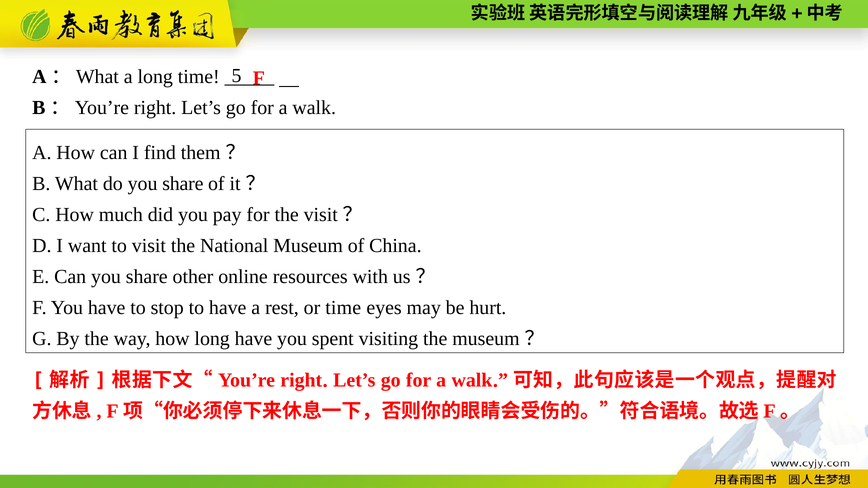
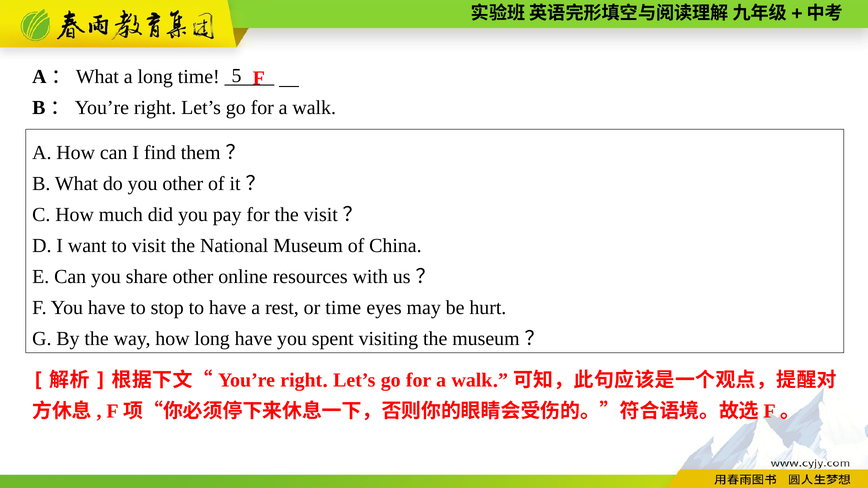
do you share: share -> other (183, 184)
